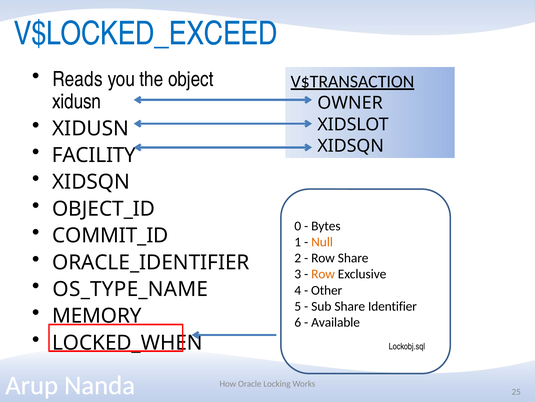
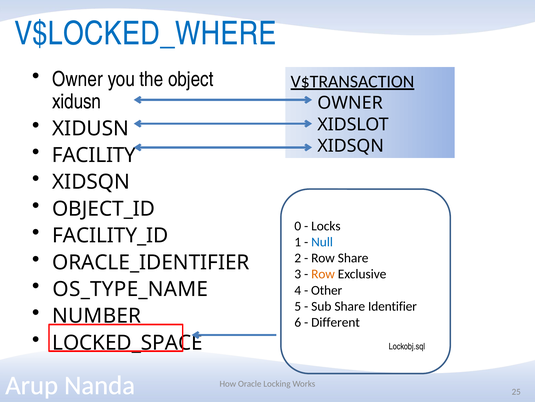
V$LOCKED_EXCEED: V$LOCKED_EXCEED -> V$LOCKED_WHERE (145, 33)
Reads: Reads -> Owner (78, 79)
Bytes: Bytes -> Locks (326, 226)
COMMIT_ID: COMMIT_ID -> FACILITY_ID (110, 235)
Null colour: orange -> blue (322, 242)
MEMORY: MEMORY -> NUMBER (97, 316)
Available: Available -> Different (336, 322)
LOCKED_WHEN: LOCKED_WHEN -> LOCKED_SPACE (127, 342)
